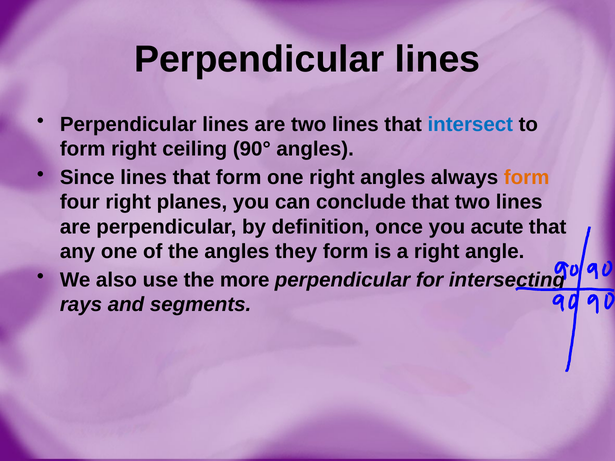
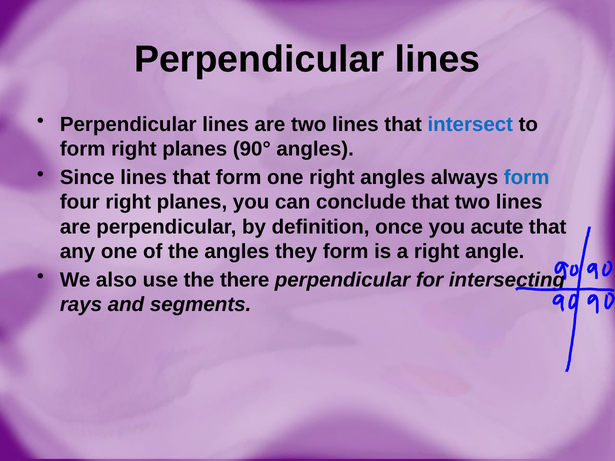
form right ceiling: ceiling -> planes (195, 149)
form colour: orange -> blue (527, 178)
more: more -> there (245, 280)
